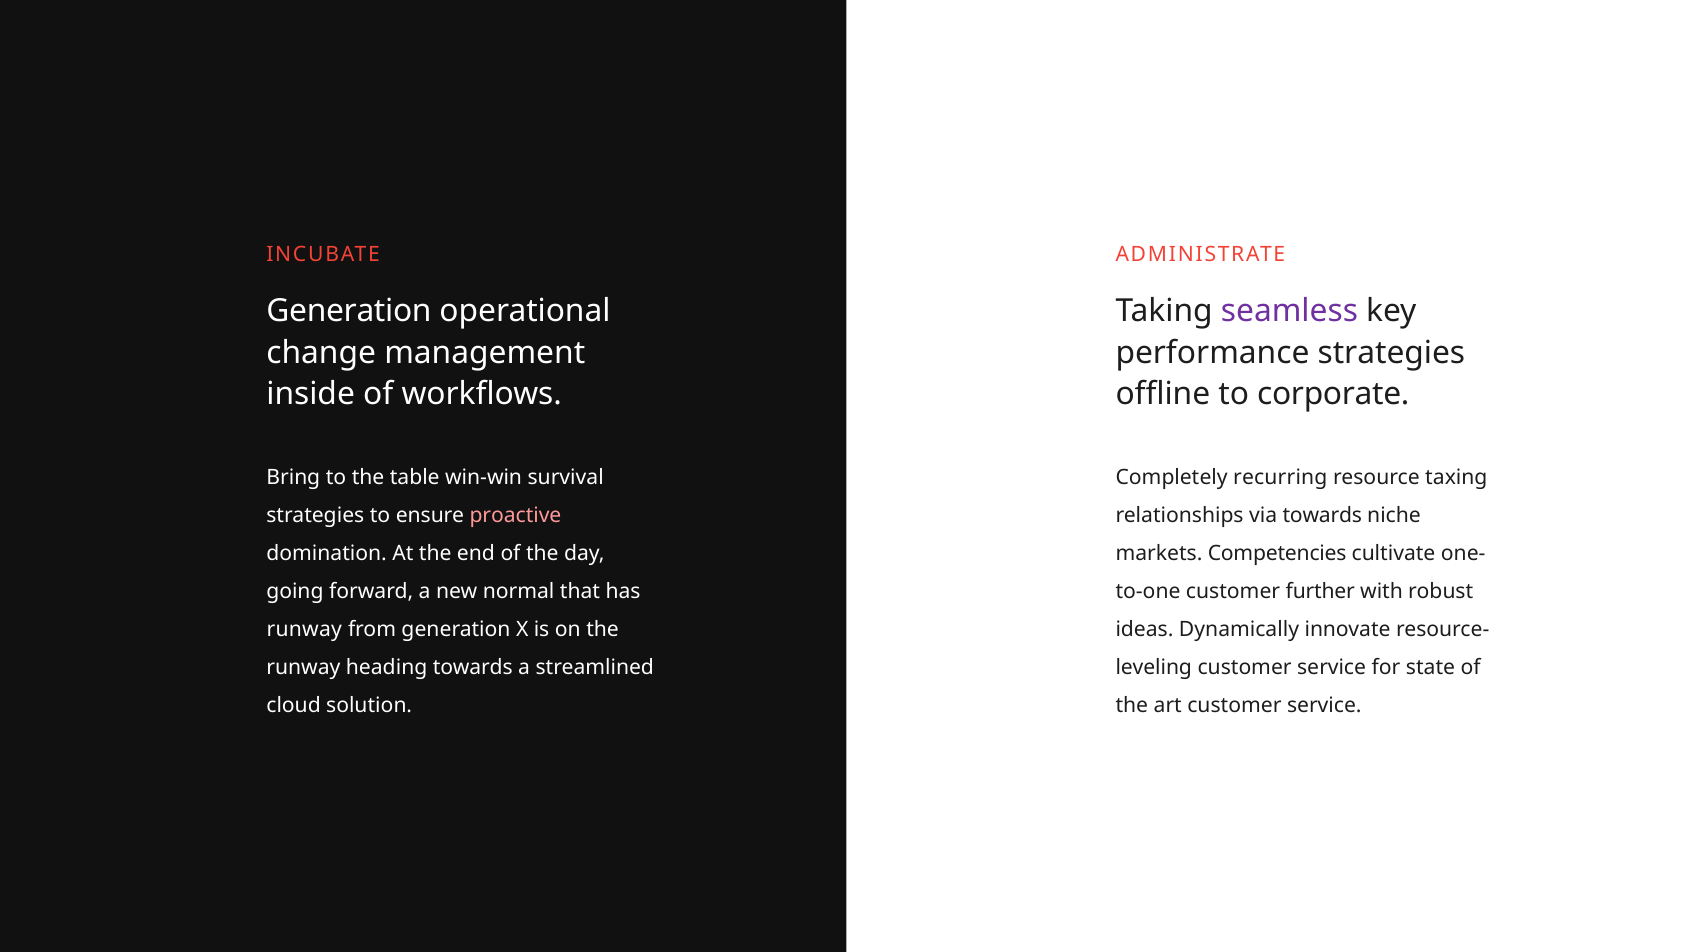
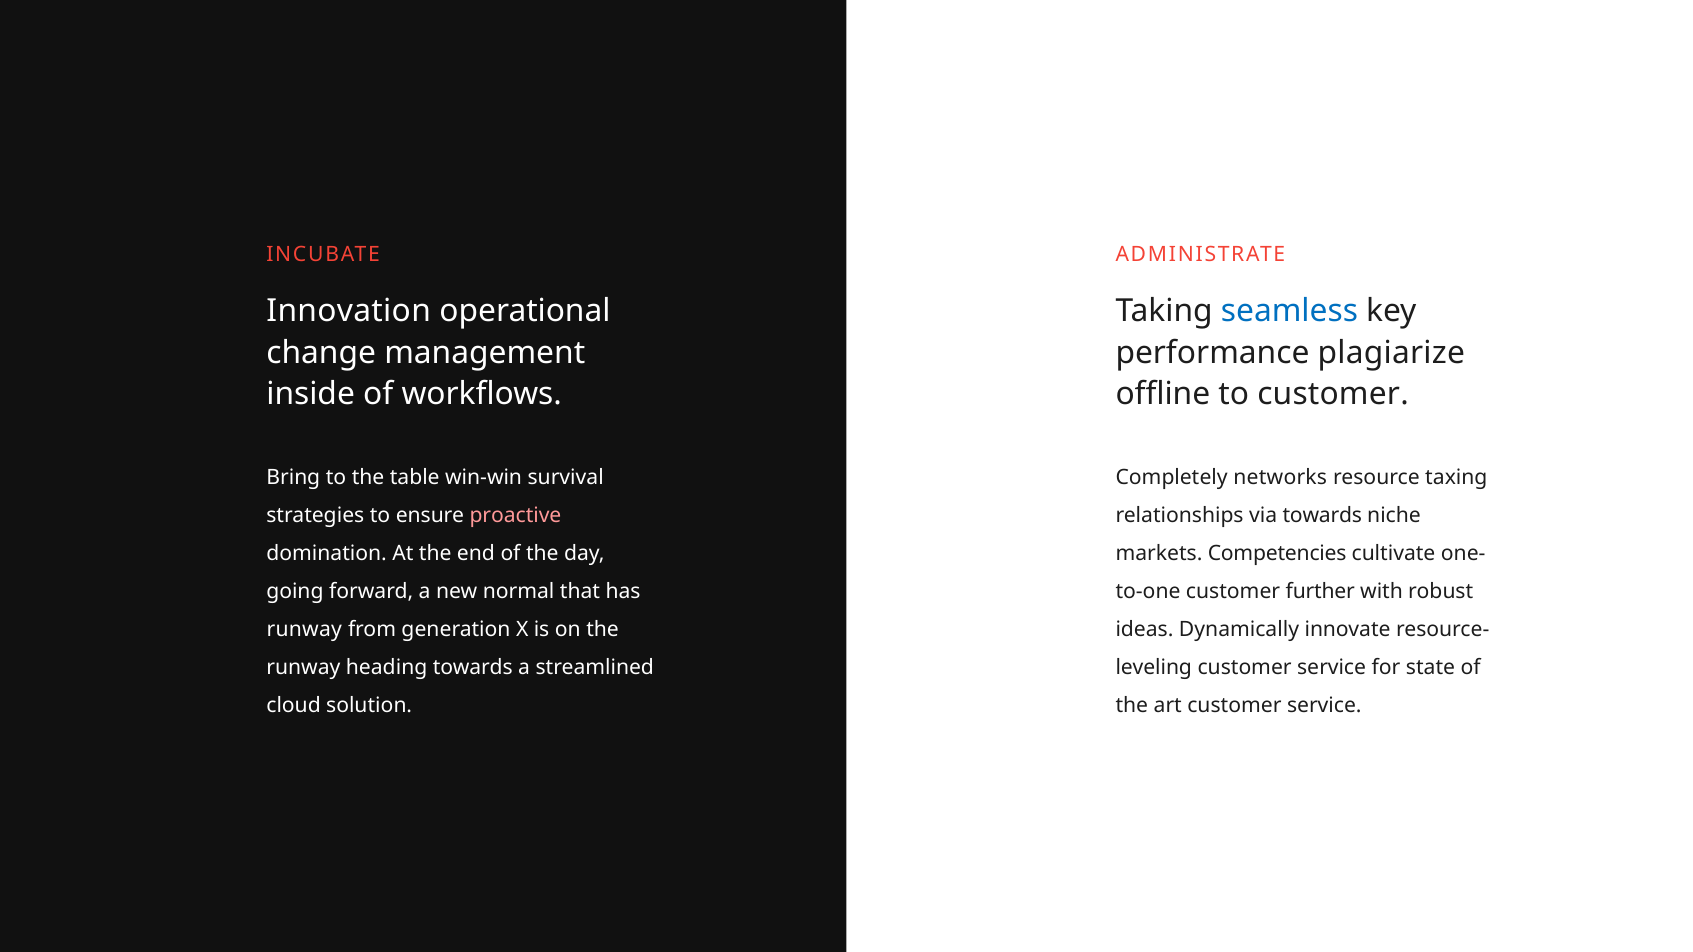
Generation: Generation -> Innovation (349, 311)
seamless colour: purple -> blue (1289, 311)
performance strategies: strategies -> plagiarize (1391, 353)
to corporate: corporate -> customer (1333, 395)
recurring: recurring -> networks (1280, 477)
